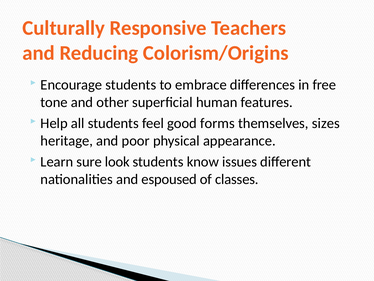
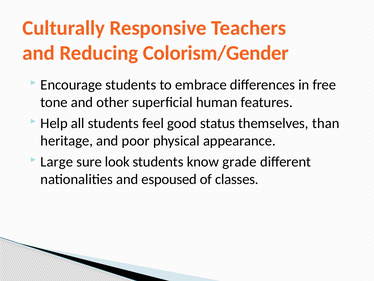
Colorism/Origins: Colorism/Origins -> Colorism/Gender (216, 53)
forms: forms -> status (217, 123)
sizes: sizes -> than (326, 123)
Learn: Learn -> Large (57, 162)
issues: issues -> grade (240, 162)
